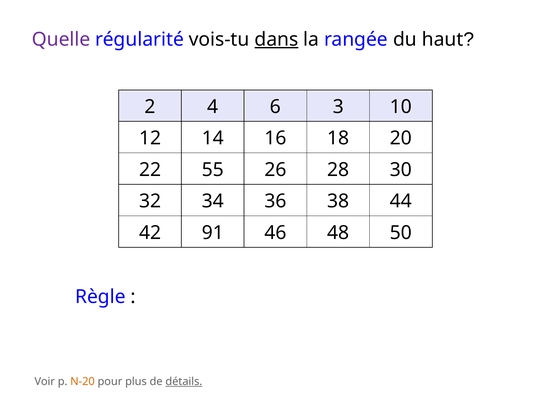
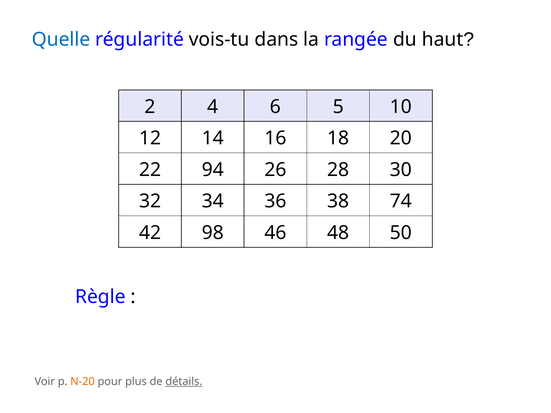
Quelle colour: purple -> blue (61, 39)
dans underline: present -> none (276, 39)
3: 3 -> 5 (338, 107)
55: 55 -> 94 (213, 170)
44: 44 -> 74 (401, 201)
91: 91 -> 98 (213, 233)
